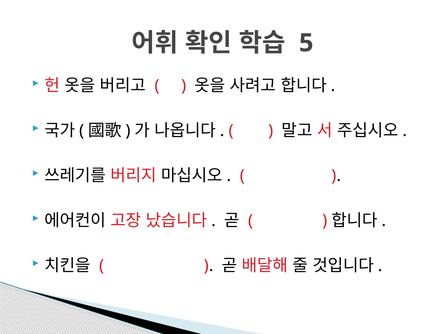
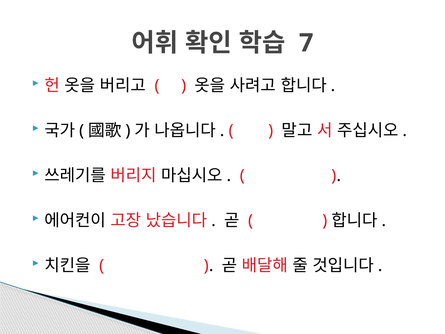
5: 5 -> 7 (306, 43)
